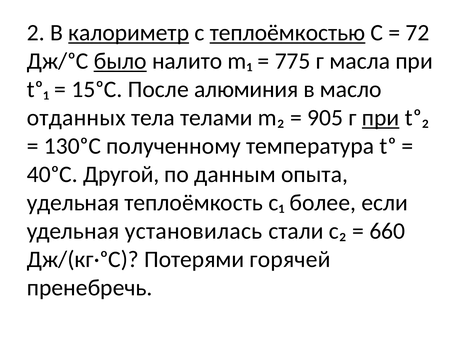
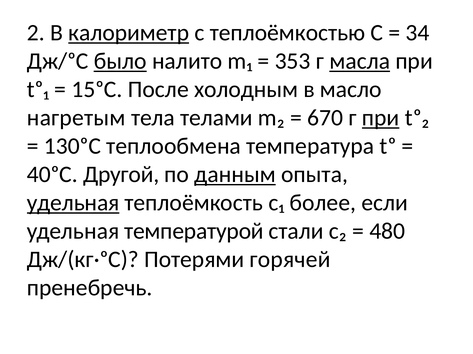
теплоёмкостью underline: present -> none (288, 33)
72: 72 -> 34 (418, 33)
775: 775 -> 353 (293, 61)
масла underline: none -> present (360, 61)
алюминия: алюминия -> холодным (246, 90)
отданных: отданных -> нагретым (76, 118)
905: 905 -> 670 (325, 118)
полученному: полученному -> теплообмена (174, 146)
данным underline: none -> present (235, 175)
удельная underline: none -> present (73, 203)
установилась: установилась -> температурой (194, 232)
660: 660 -> 480 (387, 232)
